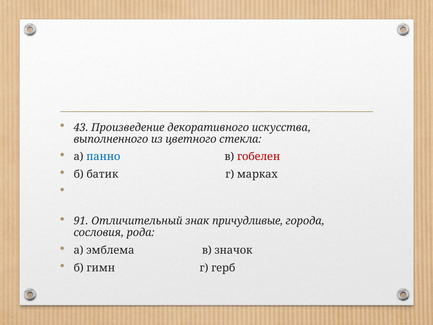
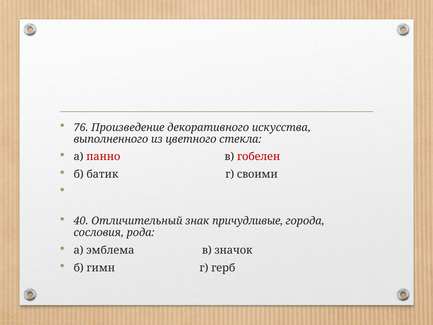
43: 43 -> 76 (81, 127)
панно colour: blue -> red (103, 157)
марках: марках -> своими (257, 174)
91: 91 -> 40 (81, 221)
